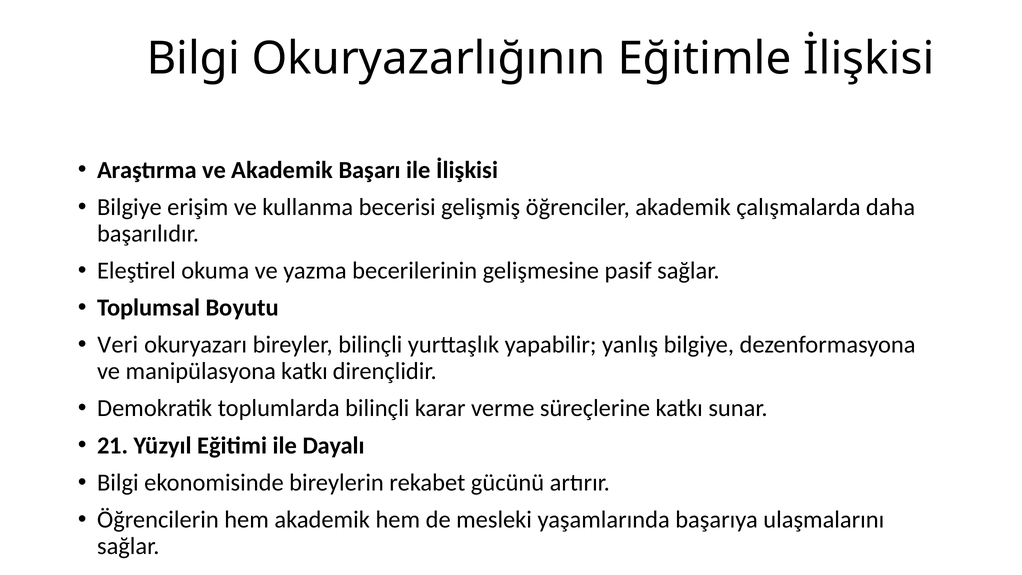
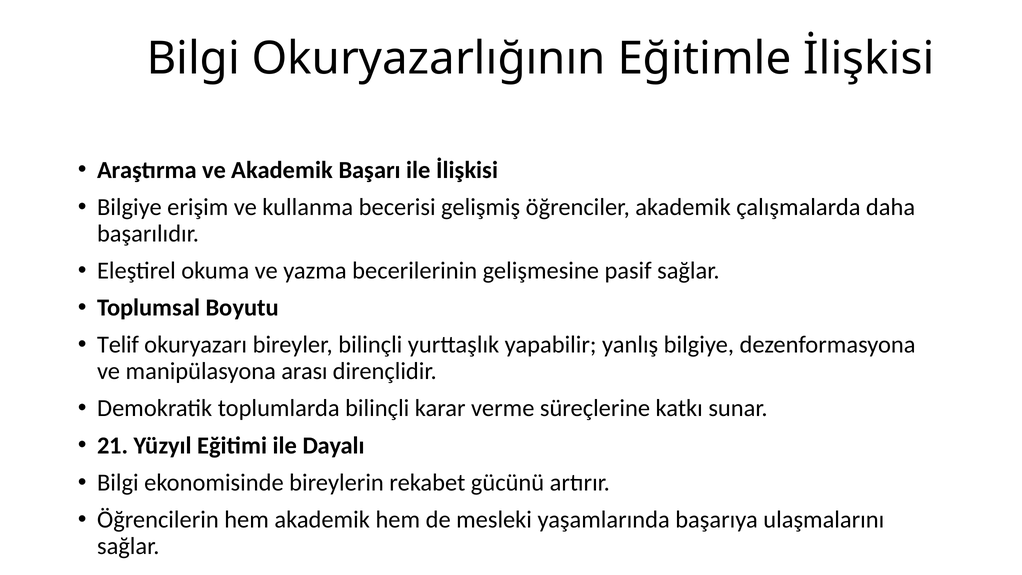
Veri: Veri -> Telif (118, 345)
manipülasyona katkı: katkı -> arası (304, 371)
